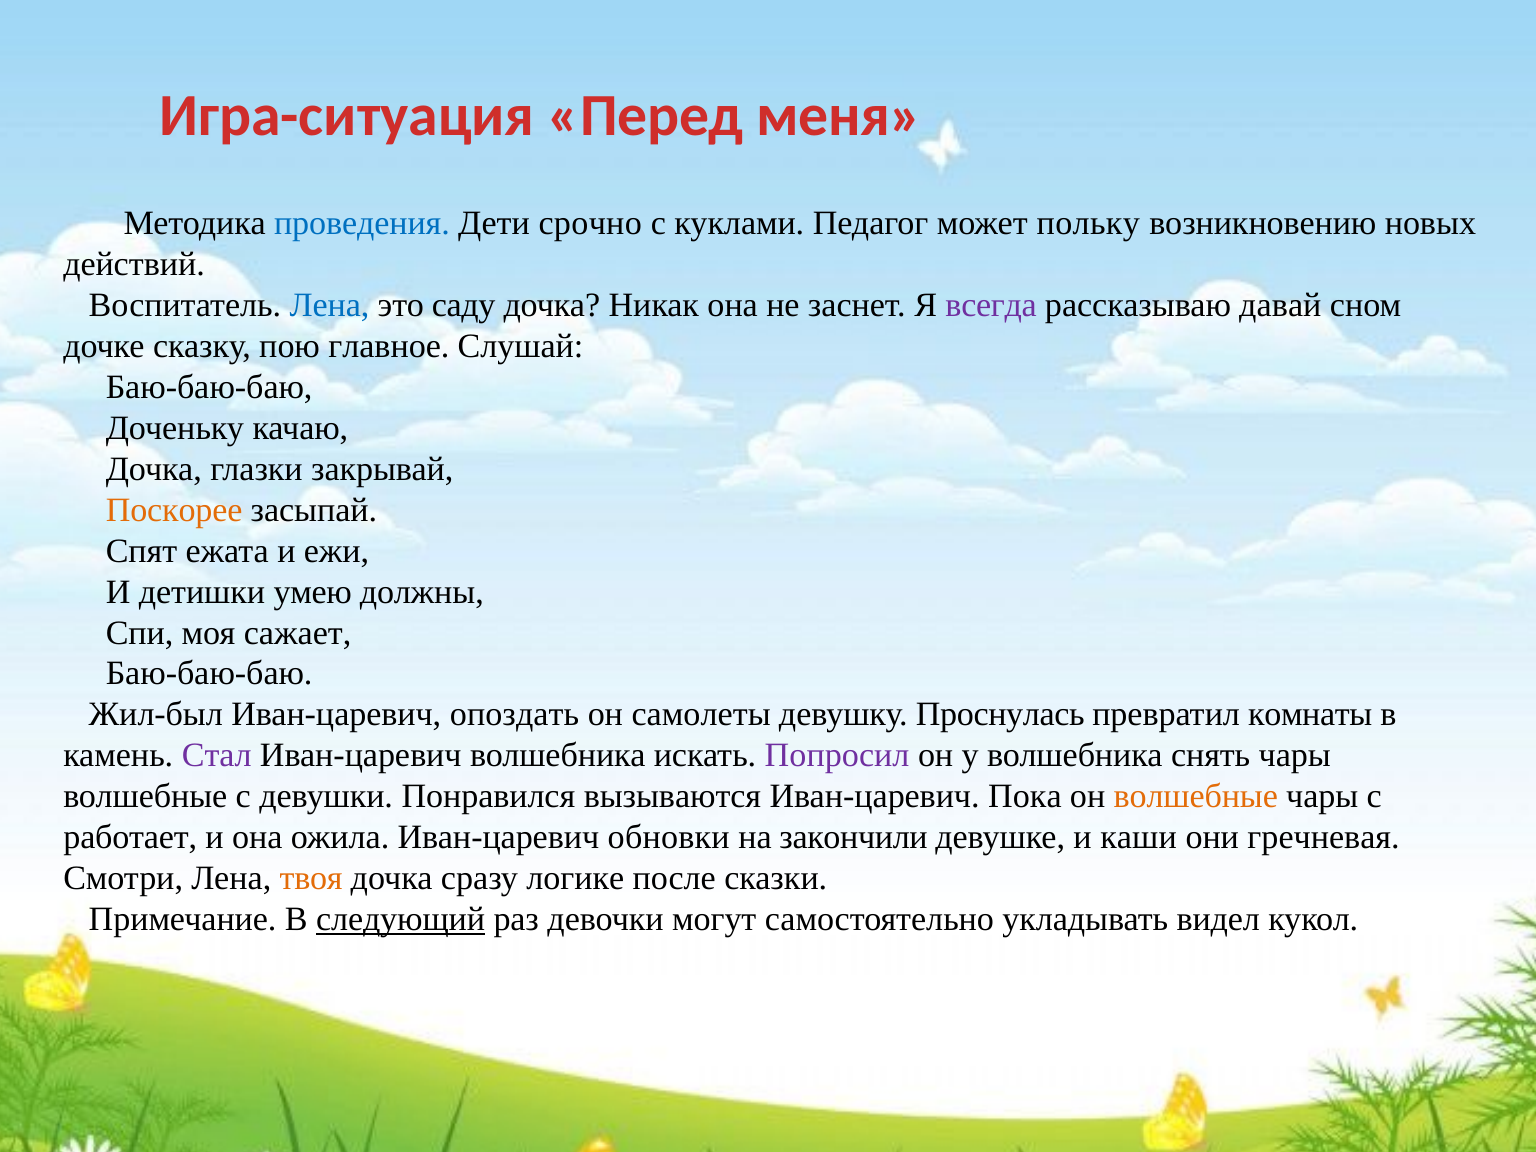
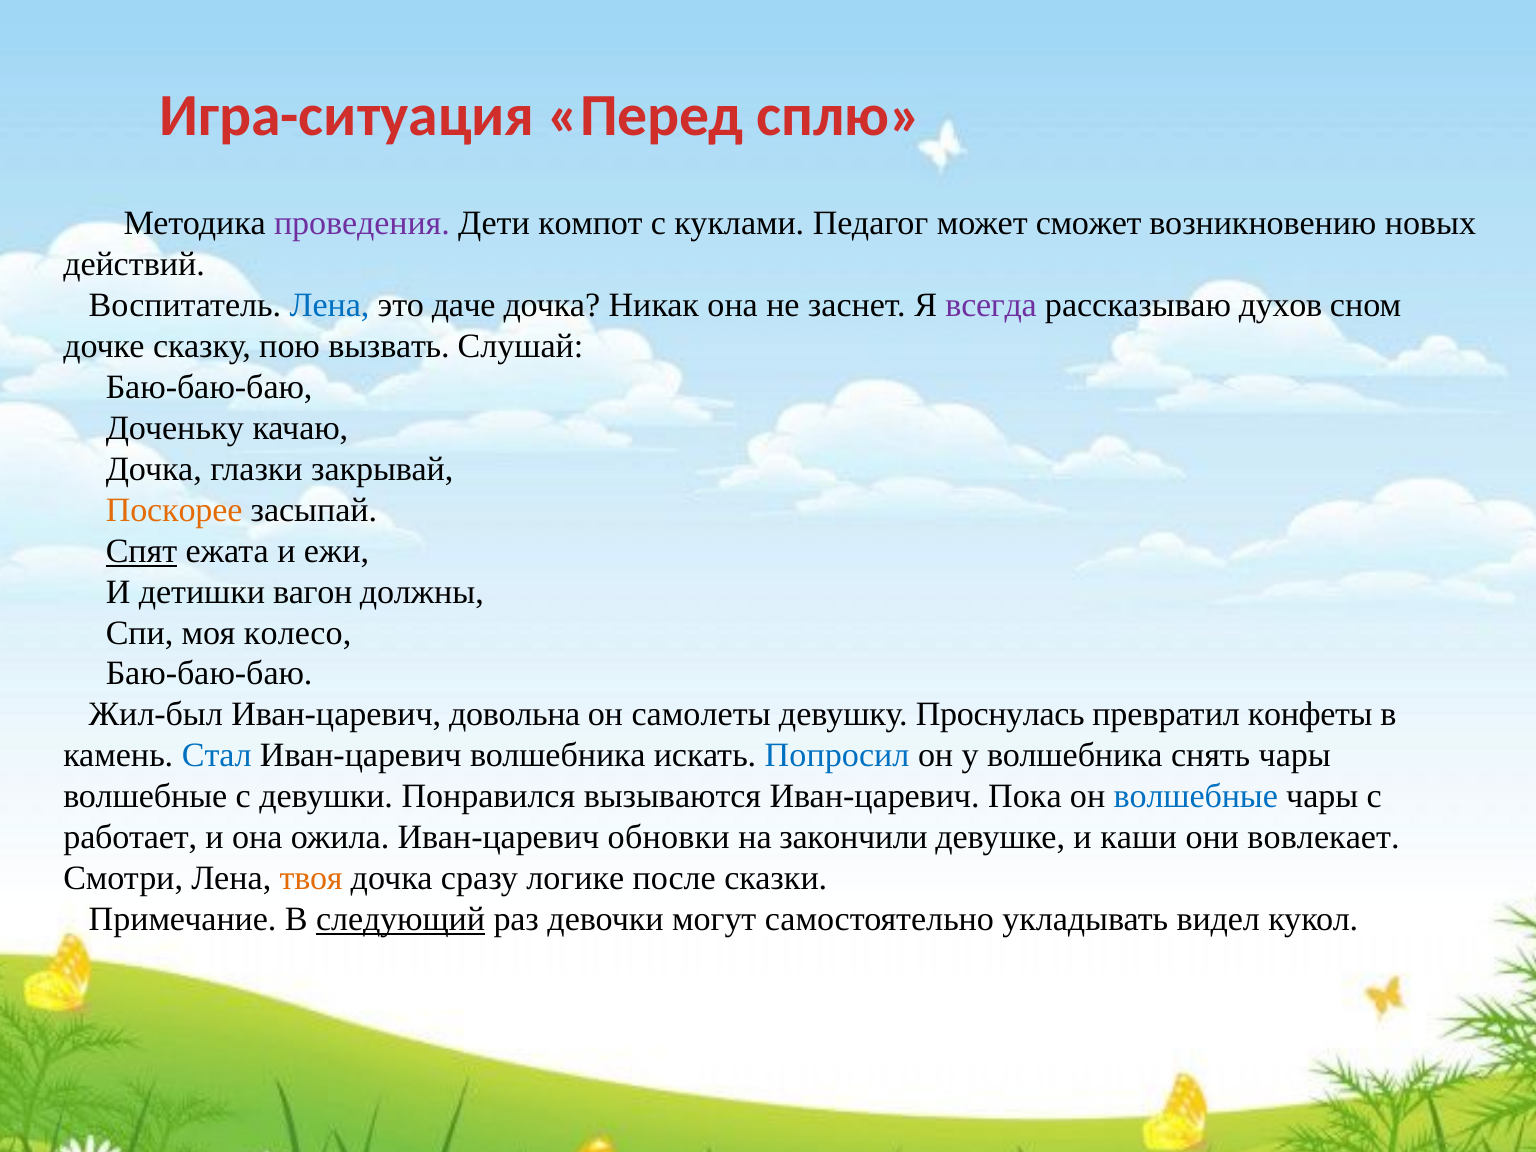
меня: меня -> сплю (839, 116)
проведения colour: blue -> purple (362, 223)
срочно: срочно -> компот (590, 223)
польку: польку -> сможет (1089, 223)
саду: саду -> даче (464, 305)
давай: давай -> духов (1281, 305)
главное: главное -> вызвать (389, 346)
Спят underline: none -> present (141, 551)
умею: умею -> вагон (313, 592)
сажает: сажает -> колесо (298, 633)
опоздать: опоздать -> довольна (515, 715)
комнаты: комнаты -> конфеты (1310, 715)
Стал colour: purple -> blue (217, 756)
Попросил colour: purple -> blue (837, 756)
волшебные colour: orange -> blue (1196, 797)
гречневая: гречневая -> вовлекает (1324, 837)
